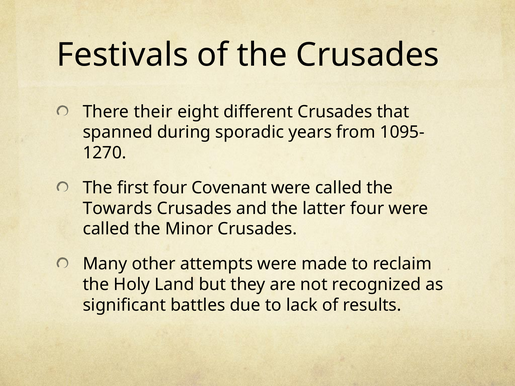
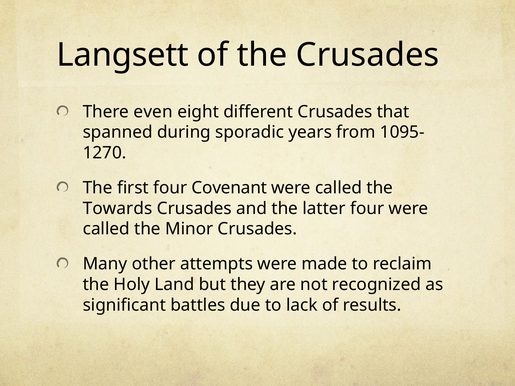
Festivals: Festivals -> Langsett (123, 55)
their: their -> even (153, 112)
